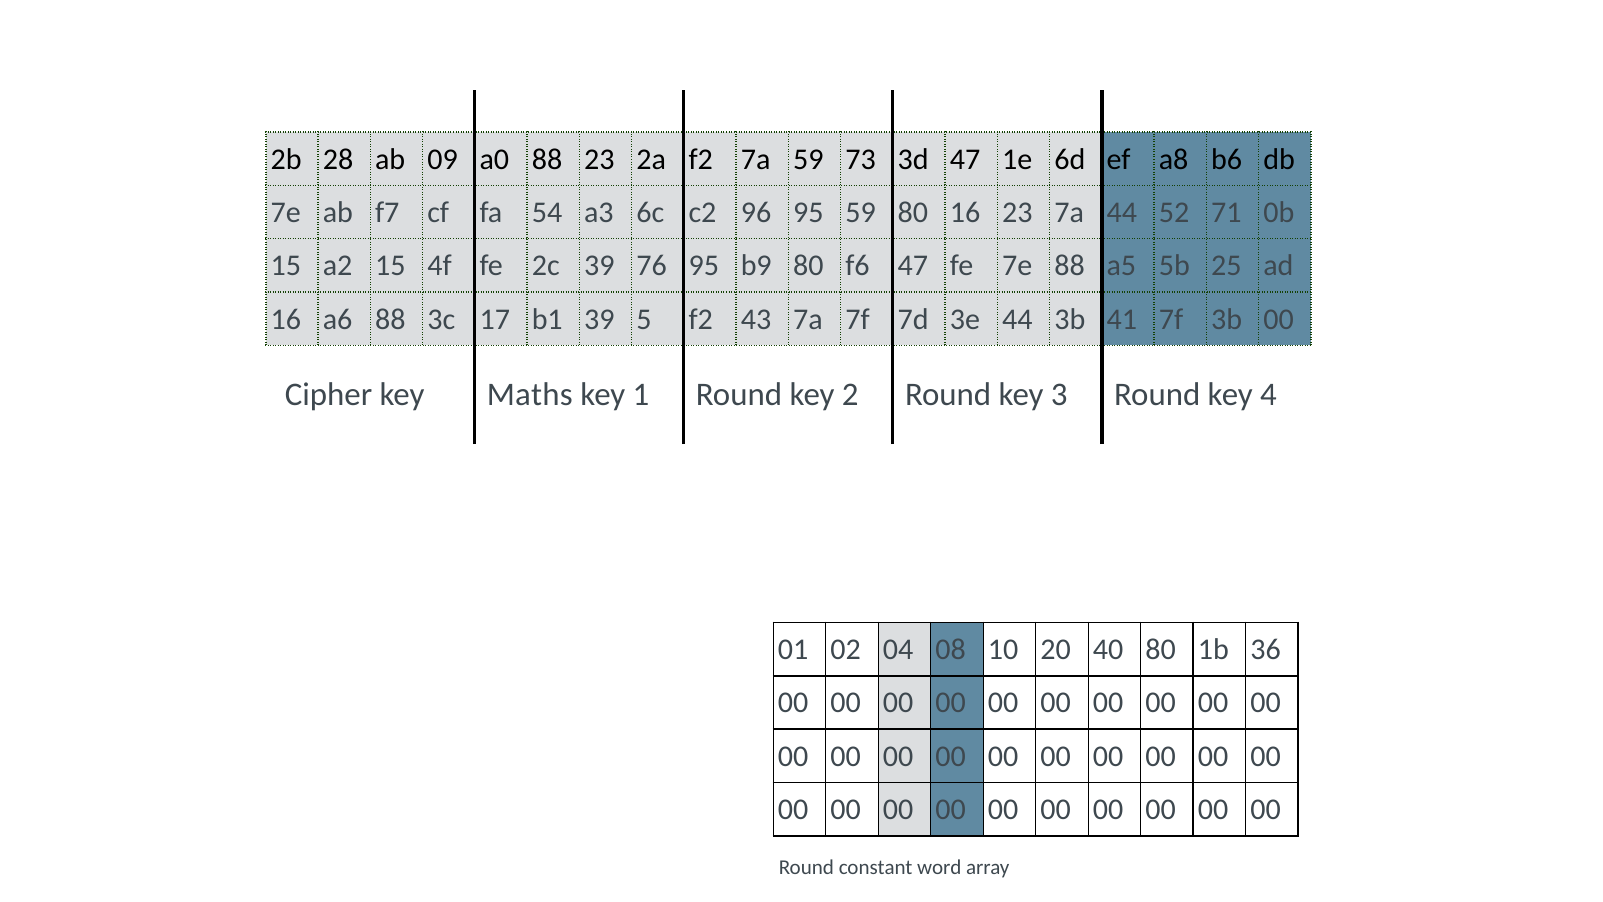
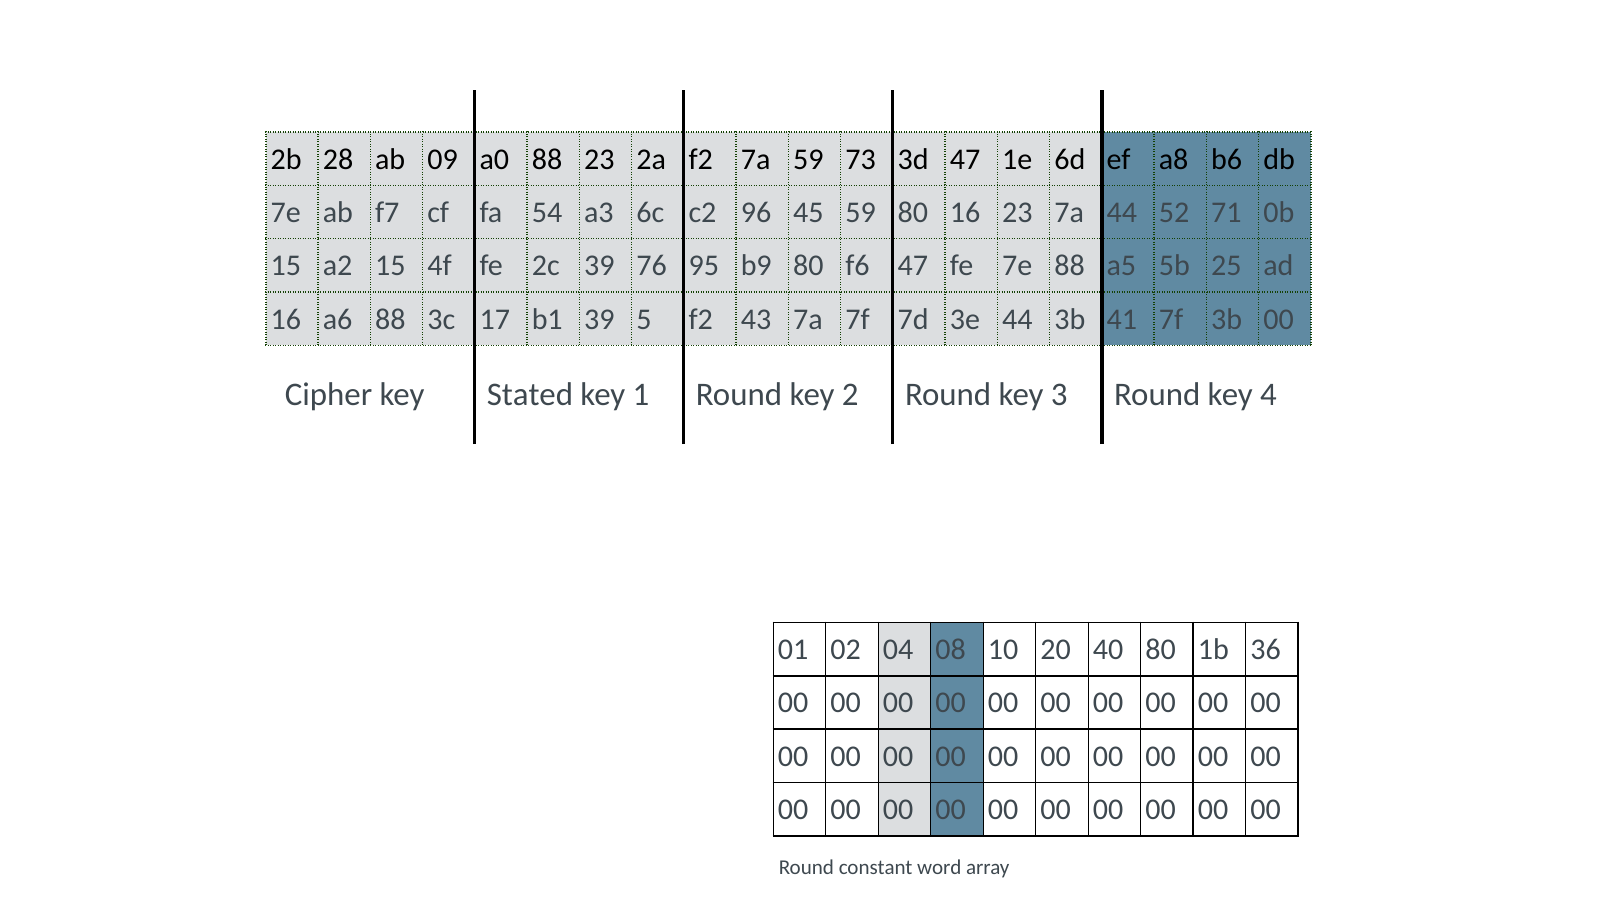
96 95: 95 -> 45 (808, 212)
Maths: Maths -> Stated (530, 395)
